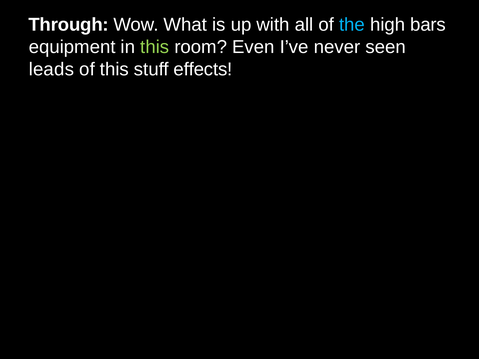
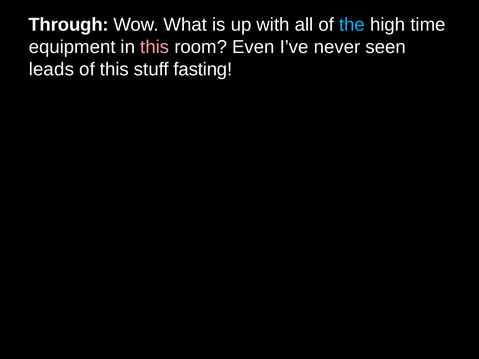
bars: bars -> time (428, 25)
this colour: light green -> pink (155, 47)
effects: effects -> fasting (203, 70)
